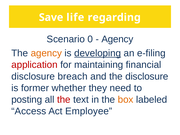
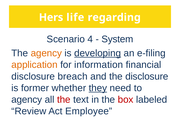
Save: Save -> Hers (51, 17)
0: 0 -> 4 (90, 39)
Agency: Agency -> System (117, 39)
application colour: red -> orange (35, 65)
maintaining: maintaining -> information (99, 65)
they underline: none -> present (98, 88)
posting: posting -> agency (27, 100)
box colour: orange -> red (126, 100)
Access: Access -> Review (29, 111)
